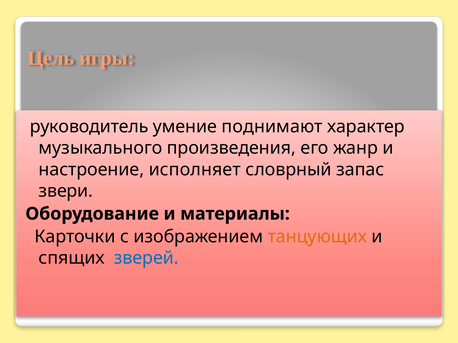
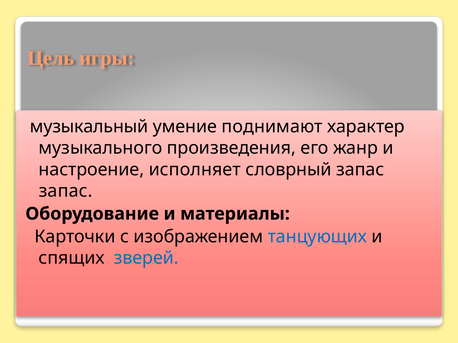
руководитель: руководитель -> музыкальный (89, 127)
звери: звери -> запас (66, 191)
танцующих colour: orange -> blue (317, 237)
